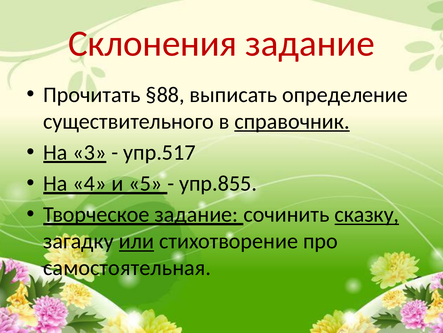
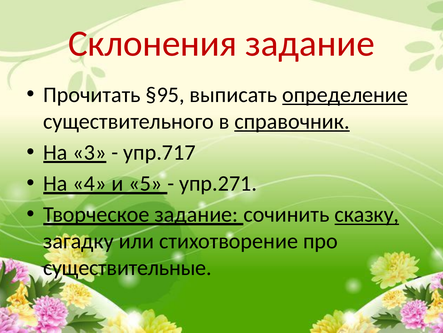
§88: §88 -> §95 (165, 95)
определение underline: none -> present (345, 95)
упр.517: упр.517 -> упр.717 (159, 152)
упр.855: упр.855 -> упр.271 (218, 183)
или underline: present -> none (137, 241)
самостоятельная: самостоятельная -> существительные (127, 267)
